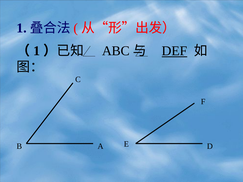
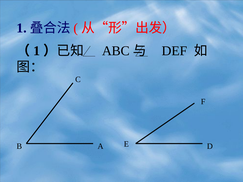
DEF underline: present -> none (174, 51)
